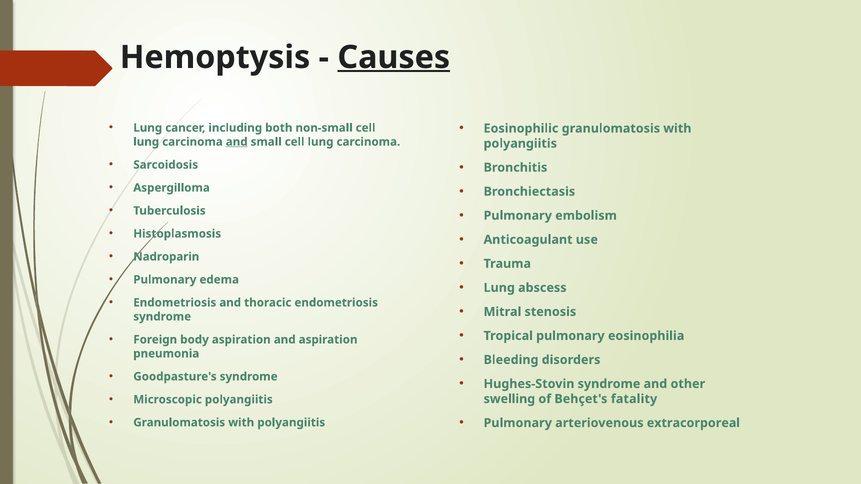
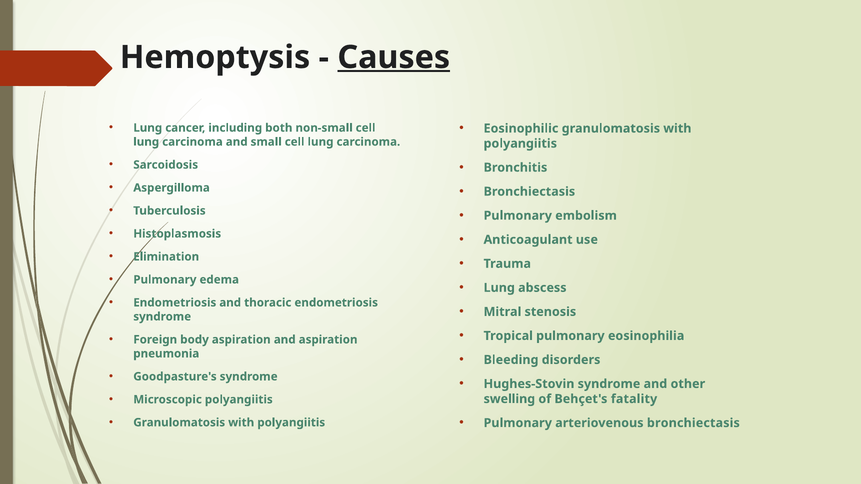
and underline: present -> none (237, 142)
Nadroparin: Nadroparin -> Elimination (166, 257)
arteriovenous extracorporeal: extracorporeal -> bronchiectasis (693, 423)
